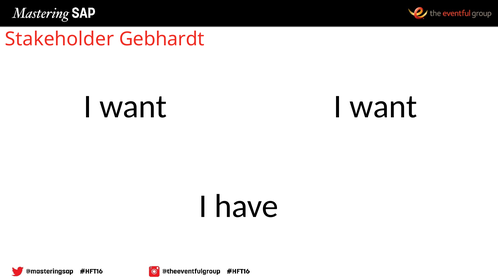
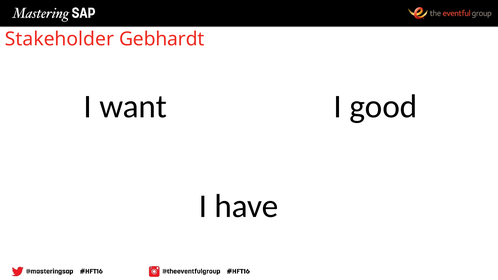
want I want: want -> good (383, 107)
